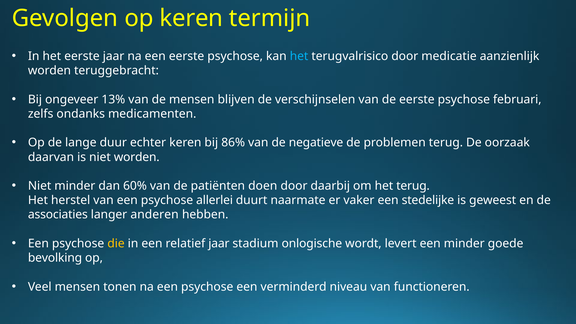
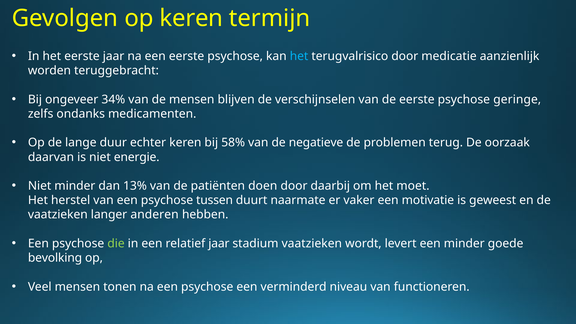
13%: 13% -> 34% (113, 99)
februari: februari -> geringe (517, 99)
86%: 86% -> 58% (233, 143)
niet worden: worden -> energie (137, 157)
60%: 60% -> 13% (135, 186)
het terug: terug -> moet (413, 186)
allerlei: allerlei -> tussen (215, 200)
stedelijke: stedelijke -> motivatie (428, 200)
associaties: associaties -> vaatzieken (58, 215)
die colour: yellow -> light green (116, 243)
stadium onlogische: onlogische -> vaatzieken (312, 243)
